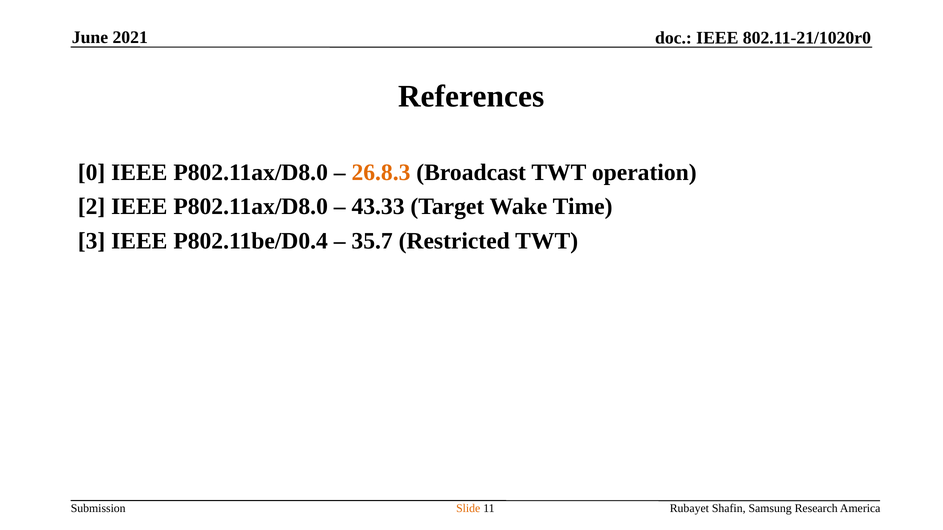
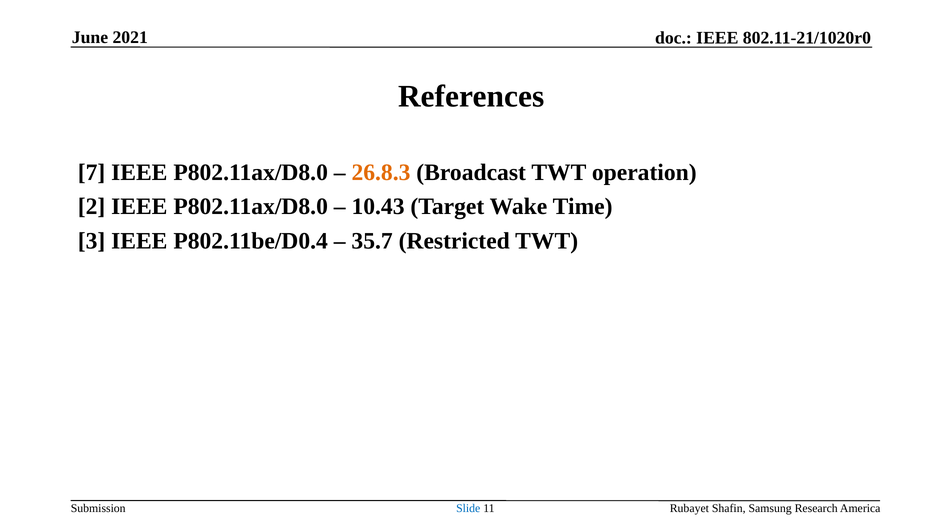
0: 0 -> 7 (92, 173)
43.33: 43.33 -> 10.43 (378, 207)
Slide colour: orange -> blue (468, 509)
